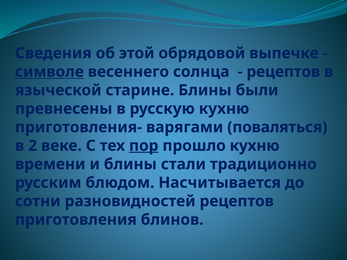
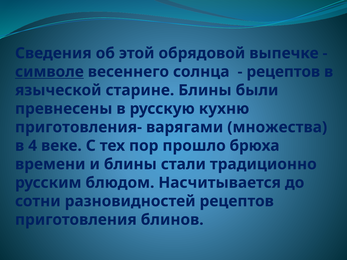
поваляться: поваляться -> множества (277, 127)
2: 2 -> 4 (33, 146)
пор underline: present -> none (144, 146)
прошло кухню: кухню -> брюха (255, 146)
